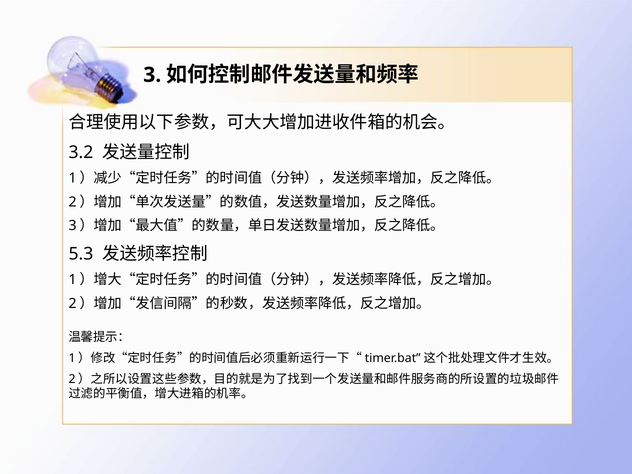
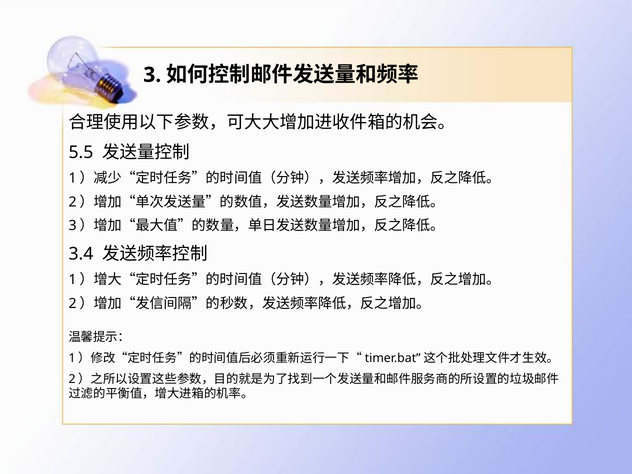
3.2: 3.2 -> 5.5 (81, 152)
5.3: 5.3 -> 3.4 (81, 254)
